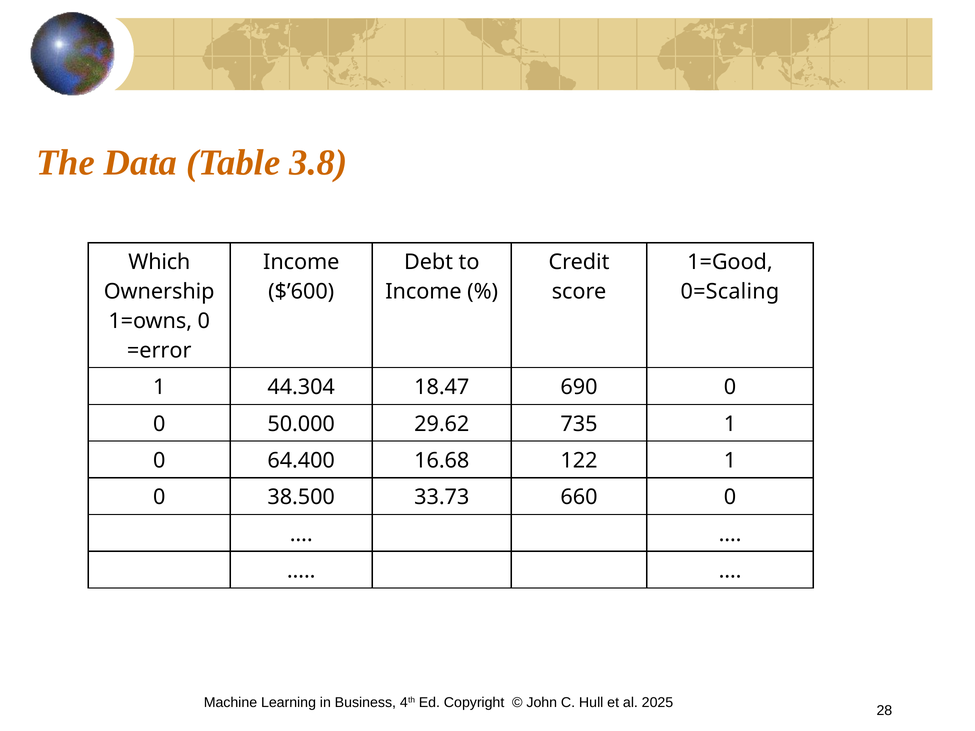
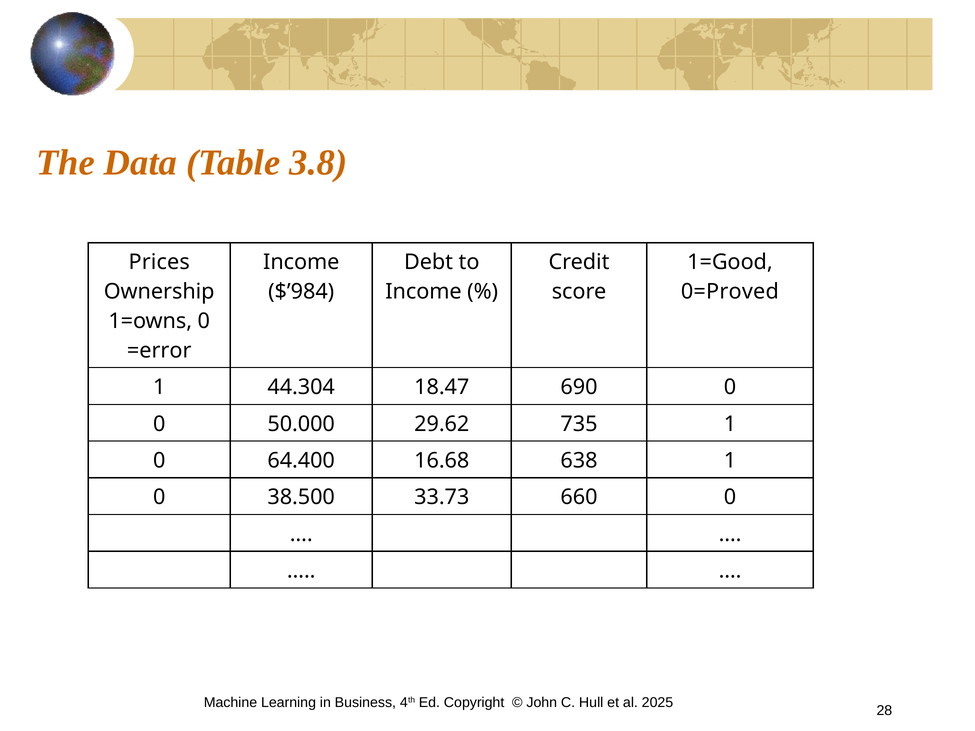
Which: Which -> Prices (159, 262)
$’600: $’600 -> $’984 (301, 292)
0=Scaling: 0=Scaling -> 0=Proved (730, 292)
122: 122 -> 638 (579, 461)
